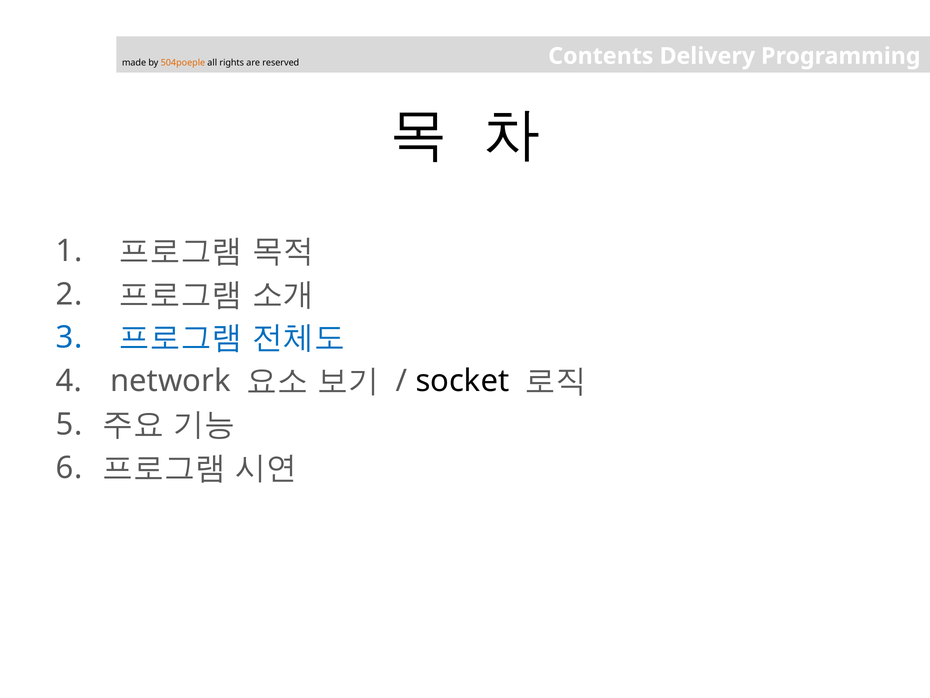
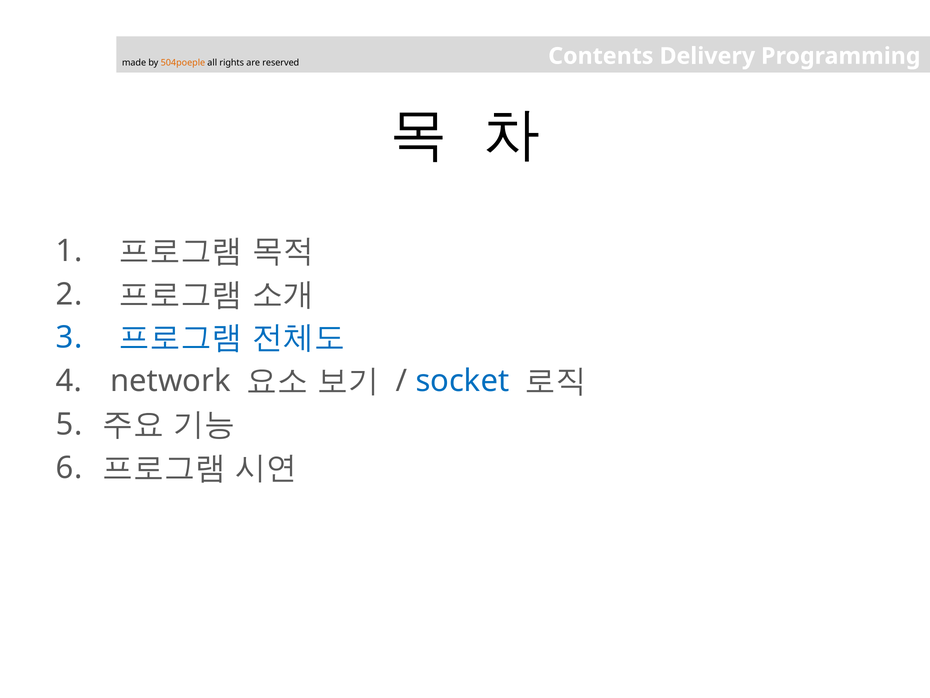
socket colour: black -> blue (462, 381)
